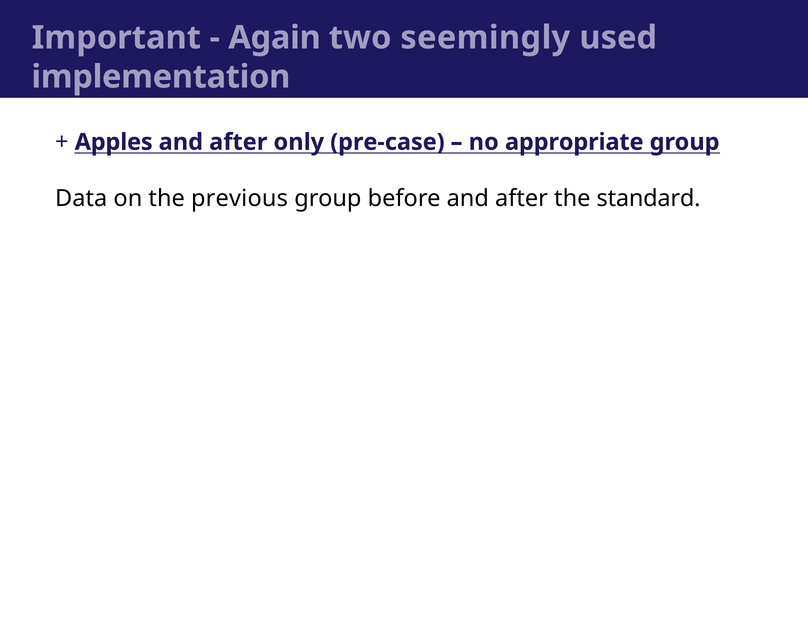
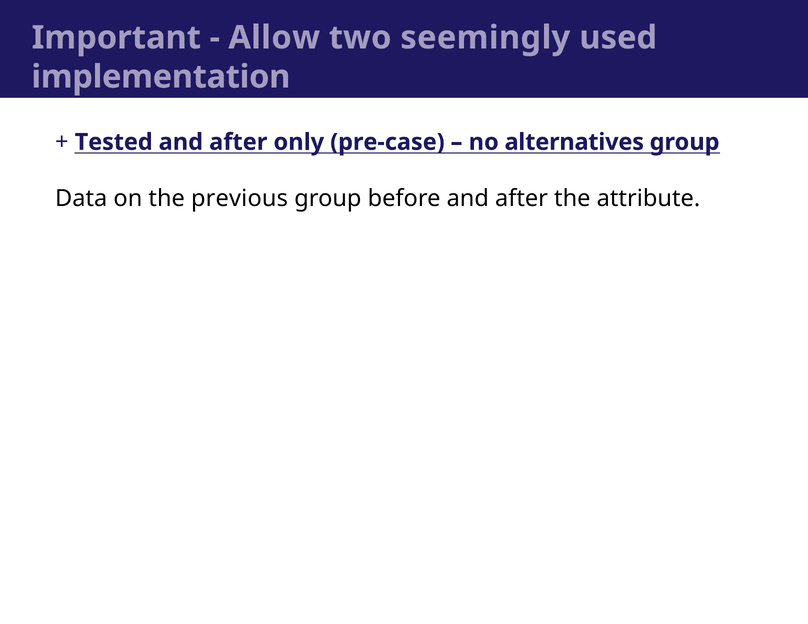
Again: Again -> Allow (274, 38)
Apples: Apples -> Tested (114, 142)
appropriate: appropriate -> alternatives (574, 142)
standard: standard -> attribute (648, 199)
